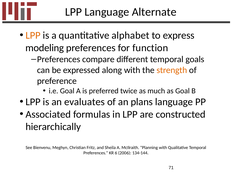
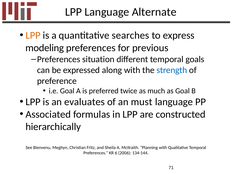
alphabet: alphabet -> searches (130, 35)
function: function -> previous (150, 48)
compare: compare -> situation (98, 59)
strength colour: orange -> blue (172, 70)
plans: plans -> must (142, 102)
